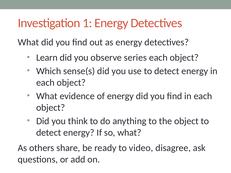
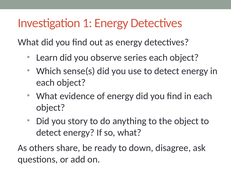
think: think -> story (78, 121)
video: video -> down (141, 148)
